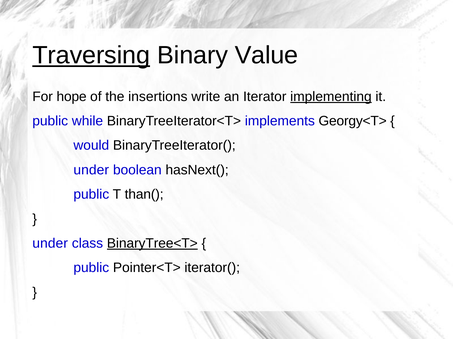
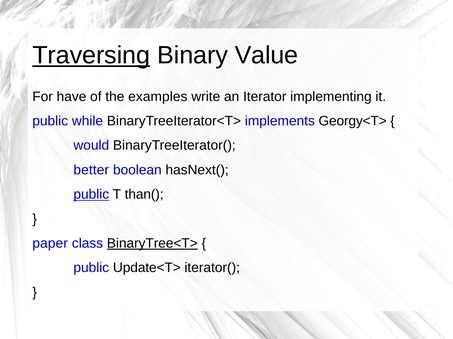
hope: hope -> have (72, 97)
insertions: insertions -> examples (158, 97)
implementing underline: present -> none (331, 97)
under: under -> better (91, 170)
public underline: none -> present (91, 195)
under: under -> paper (50, 244)
Pointer<T>: Pointer<T> -> Update<T> (147, 268)
